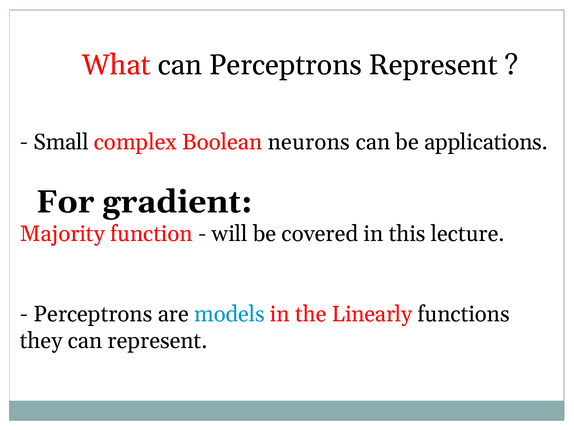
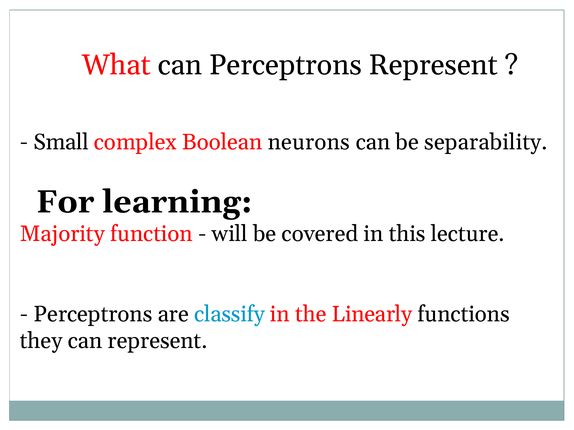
applications: applications -> separability (486, 142)
gradient: gradient -> learning (177, 202)
models: models -> classify (230, 314)
